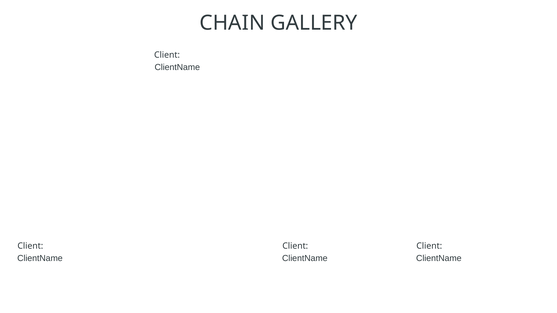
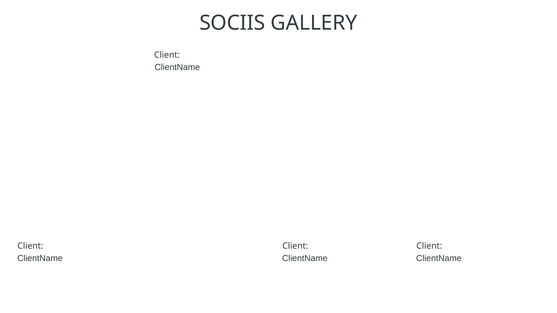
CHAIN: CHAIN -> SOCIIS (232, 23)
